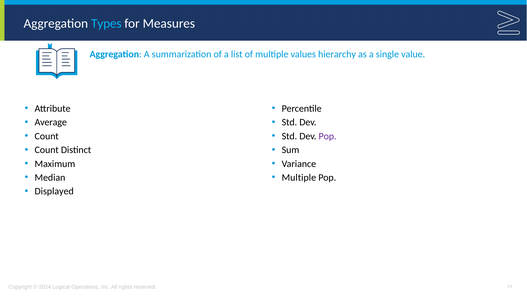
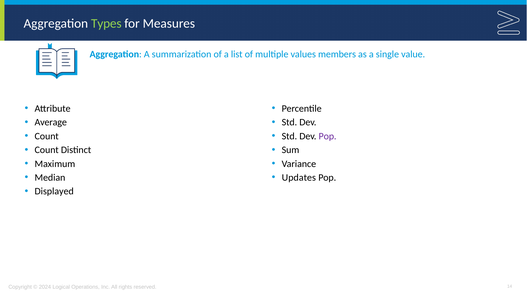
Types colour: light blue -> light green (106, 24)
hierarchy: hierarchy -> members (337, 54)
Multiple: Multiple -> Updates (299, 178)
